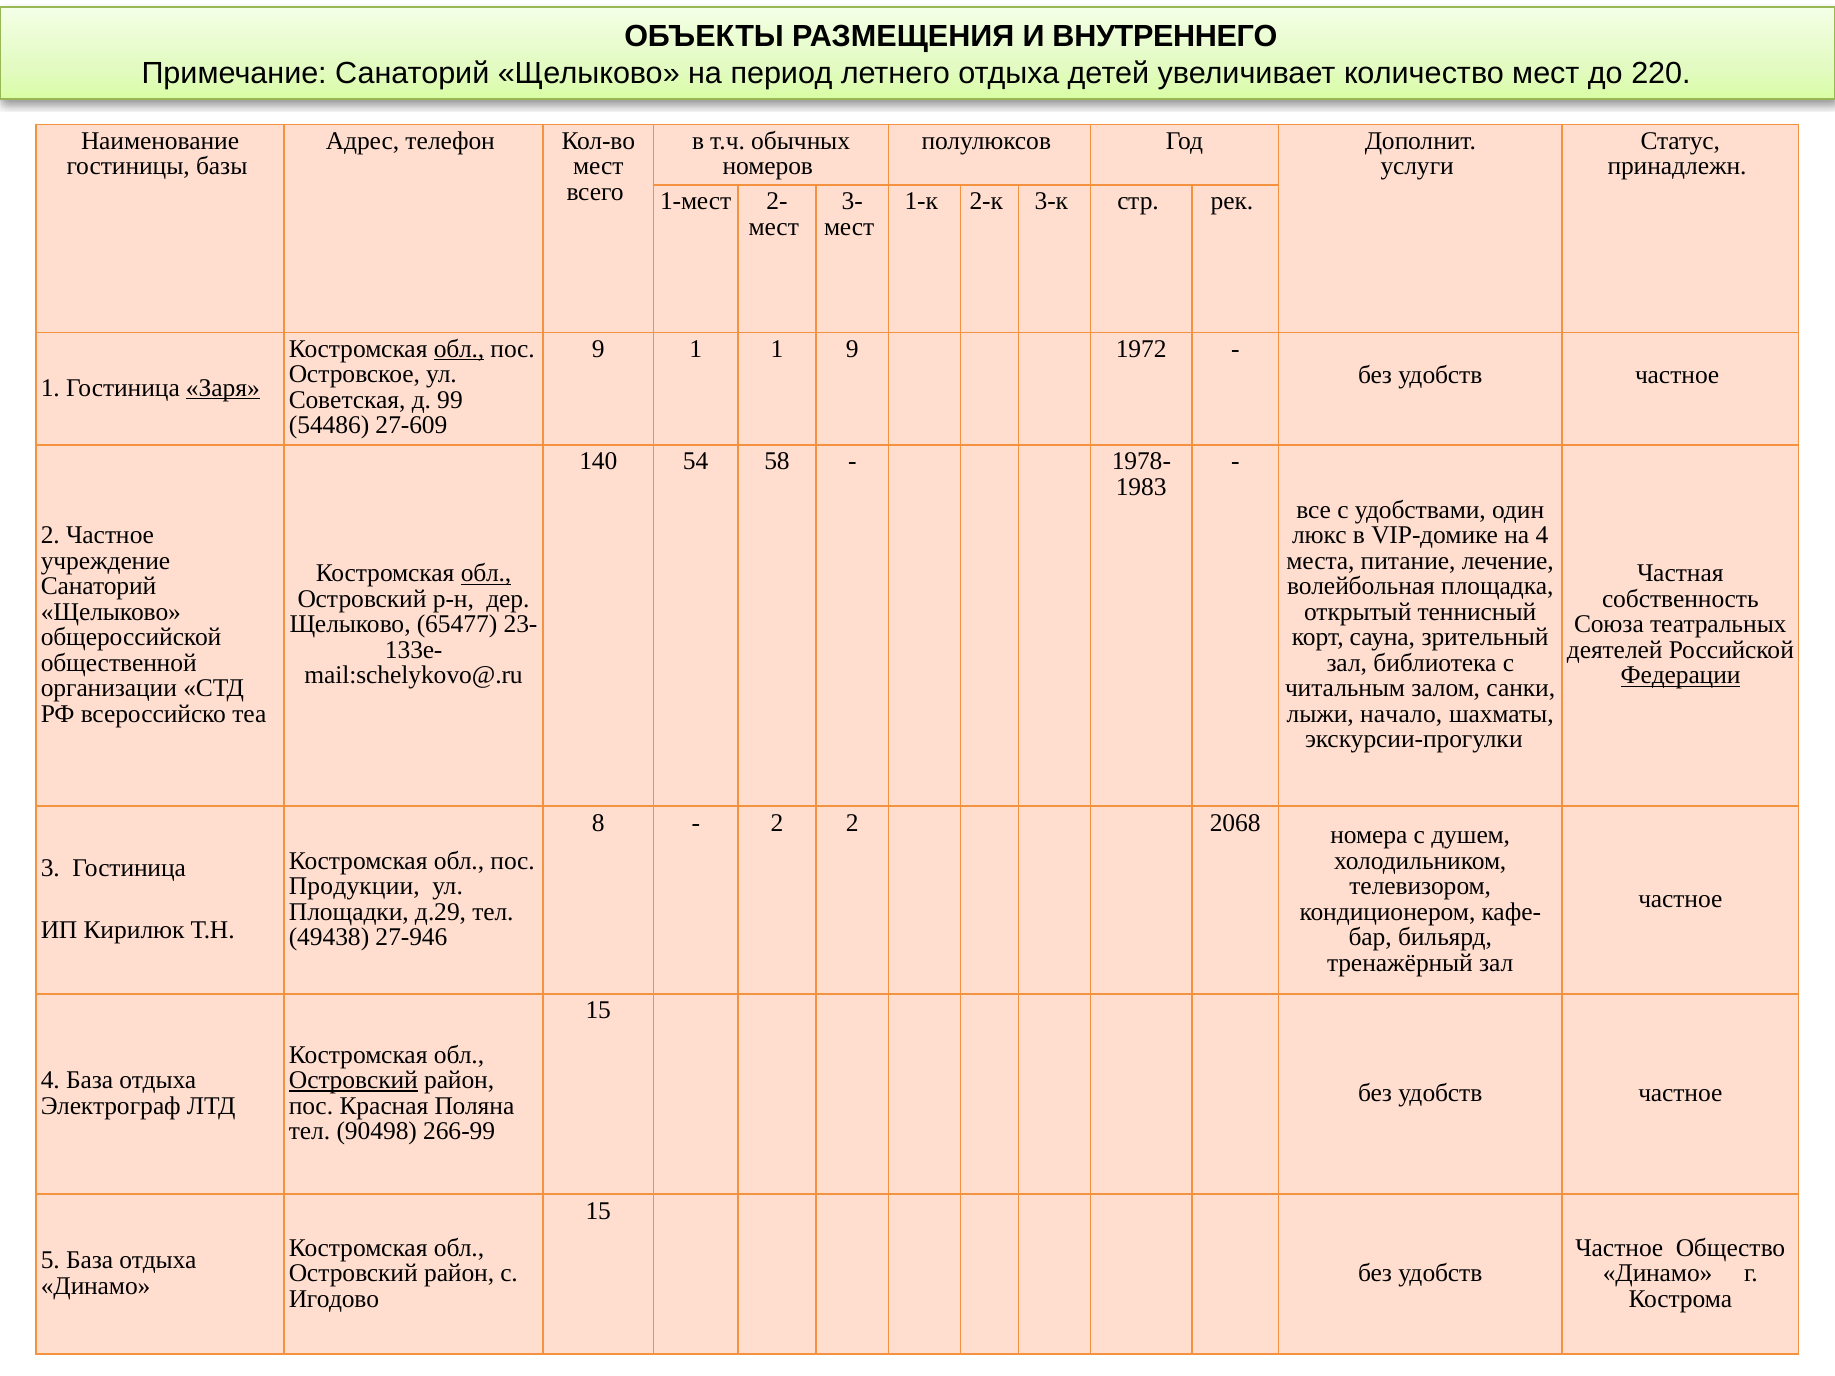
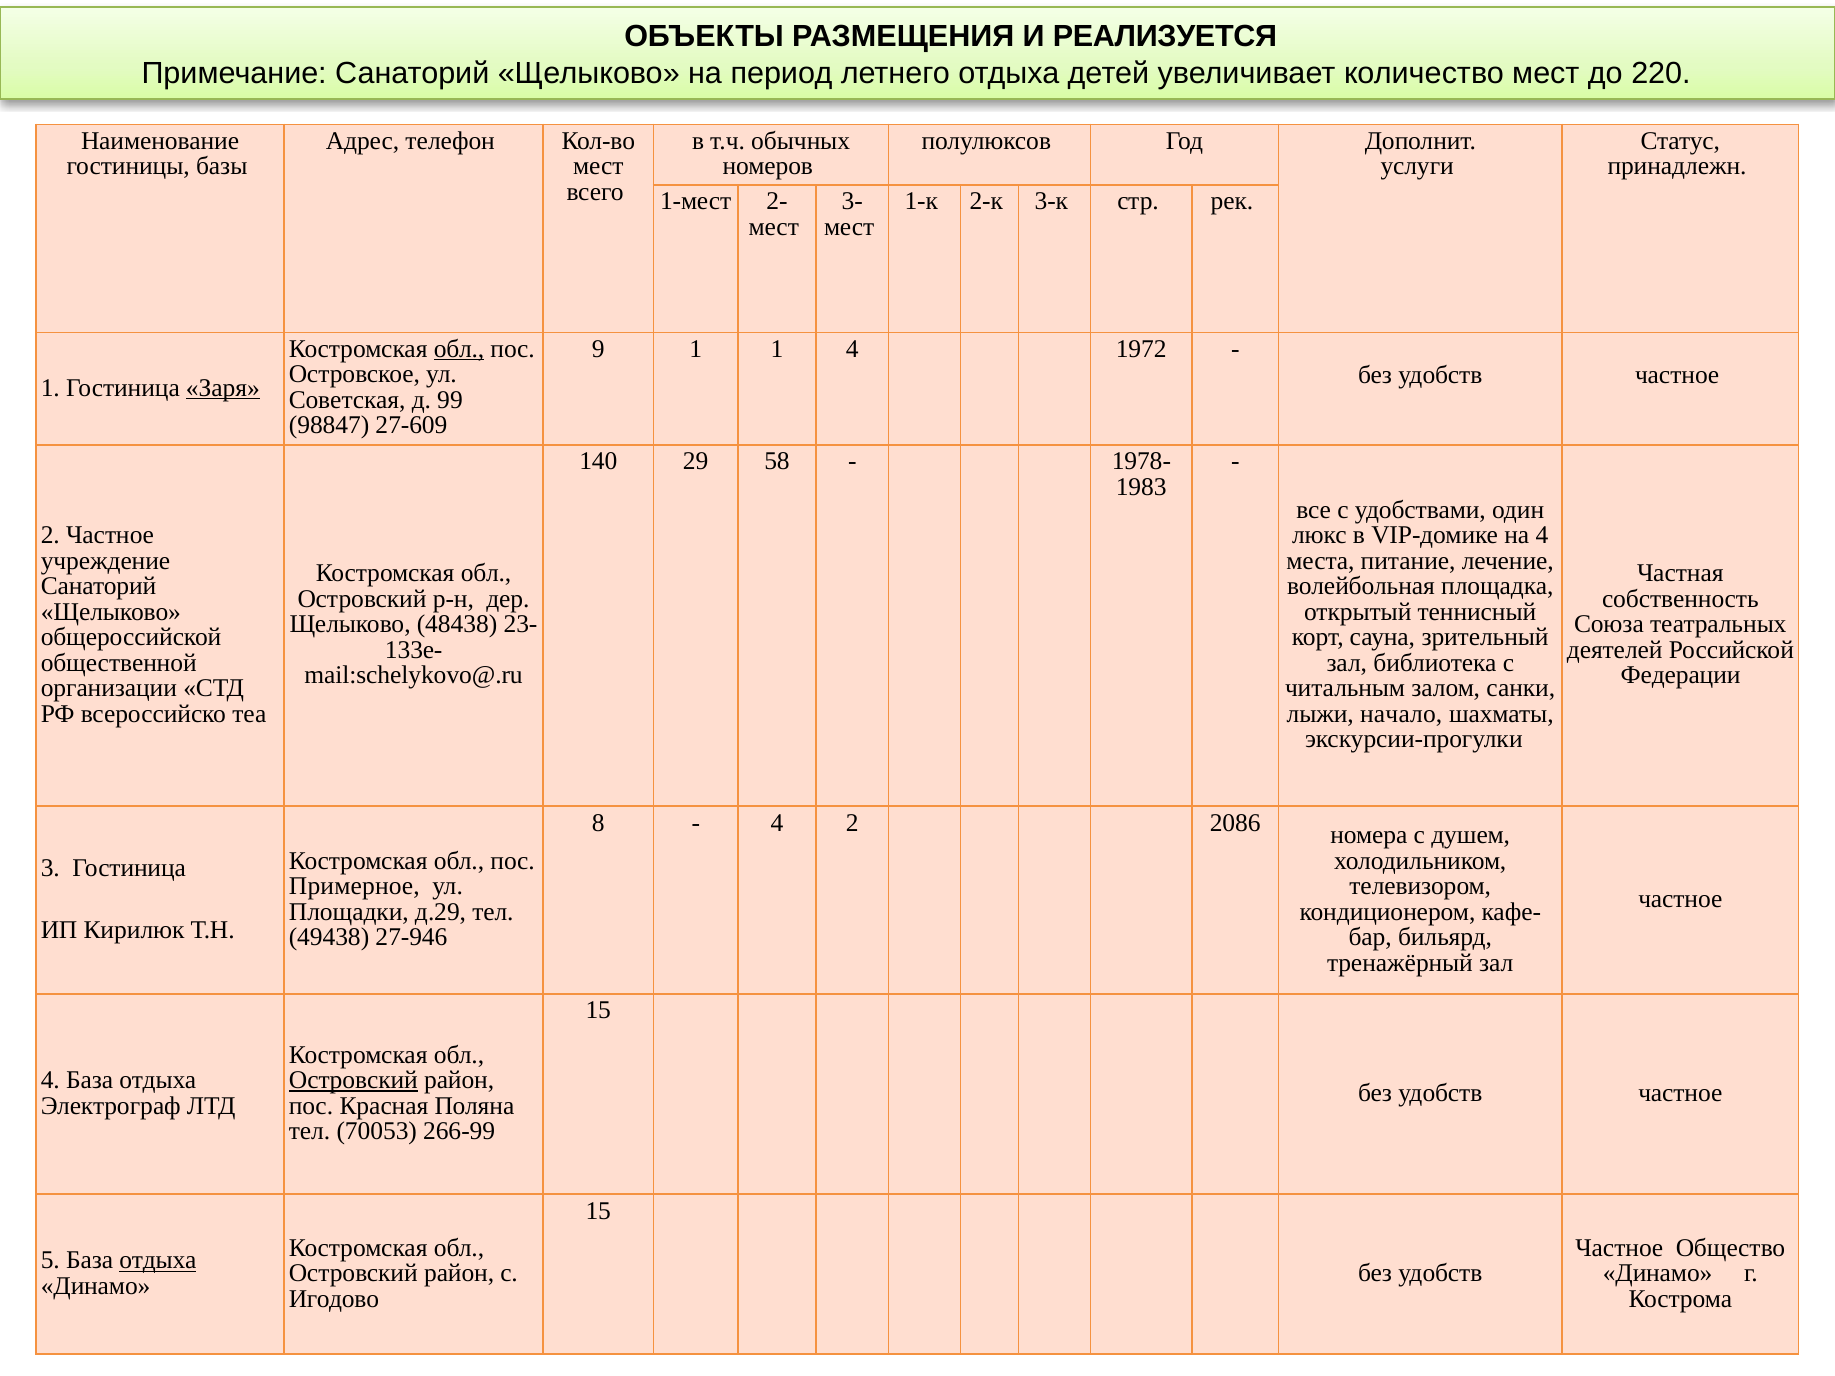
ВНУТРЕННЕГО: ВНУТРЕННЕГО -> РЕАЛИЗУЕТСЯ (1165, 37)
1 9: 9 -> 4 (852, 349)
54486: 54486 -> 98847 (329, 425)
54: 54 -> 29 (696, 462)
обл underline: present -> none (486, 574)
65477: 65477 -> 48438 (457, 625)
Федерации underline: present -> none (1681, 676)
2: 2 -> 4 (777, 823)
2068: 2068 -> 2086 (1235, 823)
Продукции: Продукции -> Примерное (354, 886)
90498: 90498 -> 70053 (377, 1131)
отдыха underline: none -> present (158, 1261)
